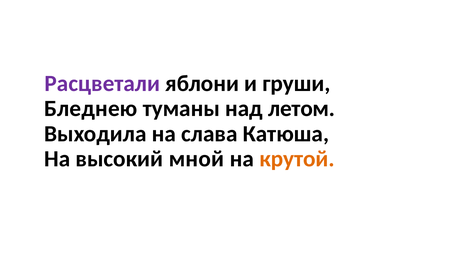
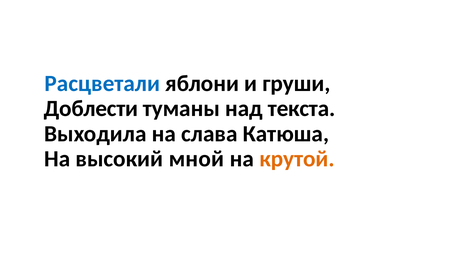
Расцветали colour: purple -> blue (102, 84)
Бледнею: Бледнею -> Доблести (91, 109)
летом: летом -> текста (302, 109)
